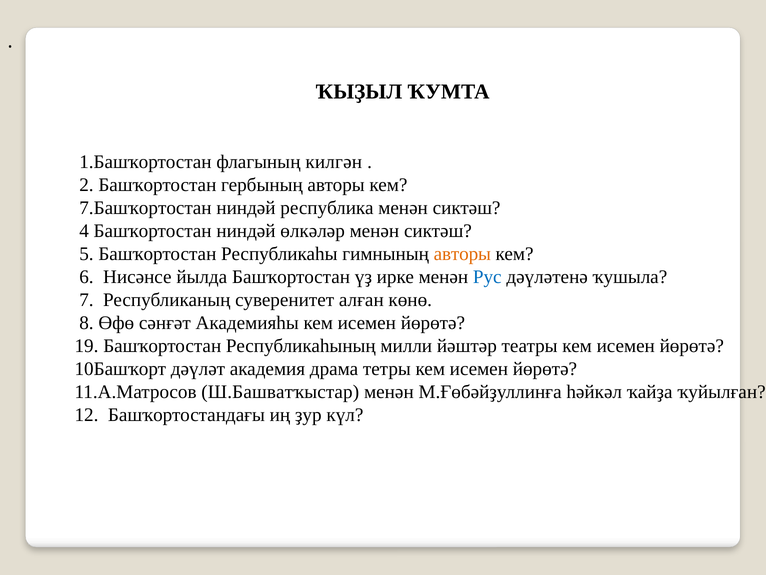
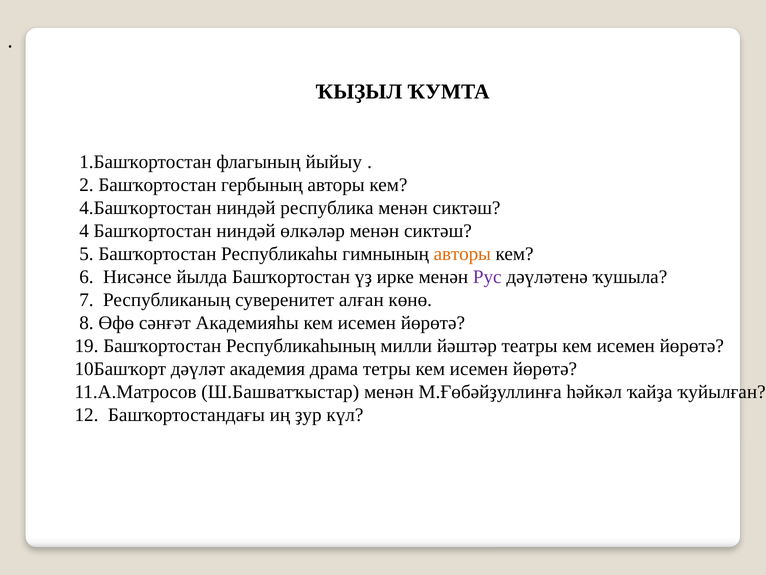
килгән: килгән -> йыйыу (334, 162)
7.Башҡортостан: 7.Башҡортостан -> 4.Башҡортостан (145, 208)
Рус colour: blue -> purple (487, 277)
